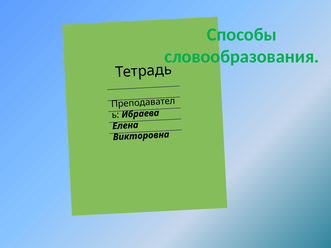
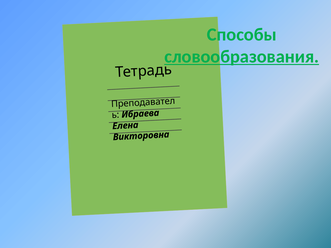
словообразования underline: none -> present (242, 57)
